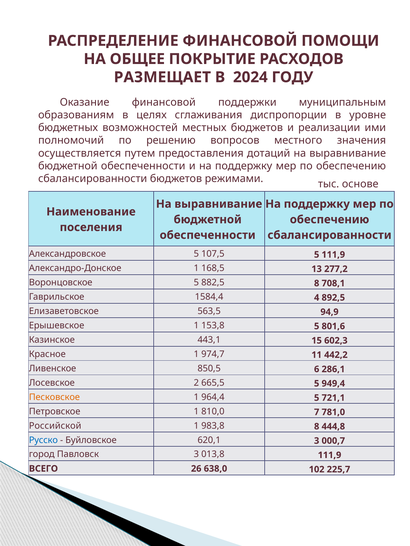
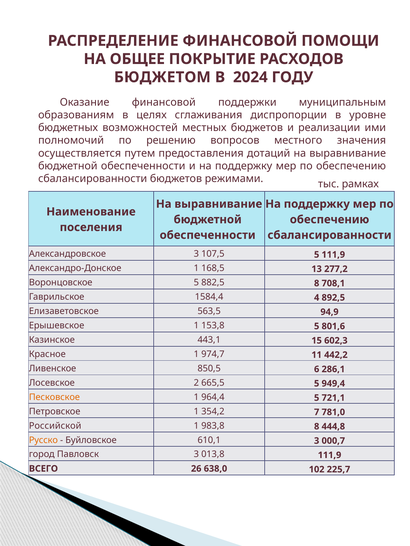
РАЗМЕЩАЕТ: РАЗМЕЩАЕТ -> БЮДЖЕТОМ (162, 77)
основе: основе -> рамках (360, 184)
Александровское 5: 5 -> 3 (196, 254)
810,0: 810,0 -> 354,2 (213, 412)
Русско colour: blue -> orange (43, 441)
620,1: 620,1 -> 610,1 (209, 441)
